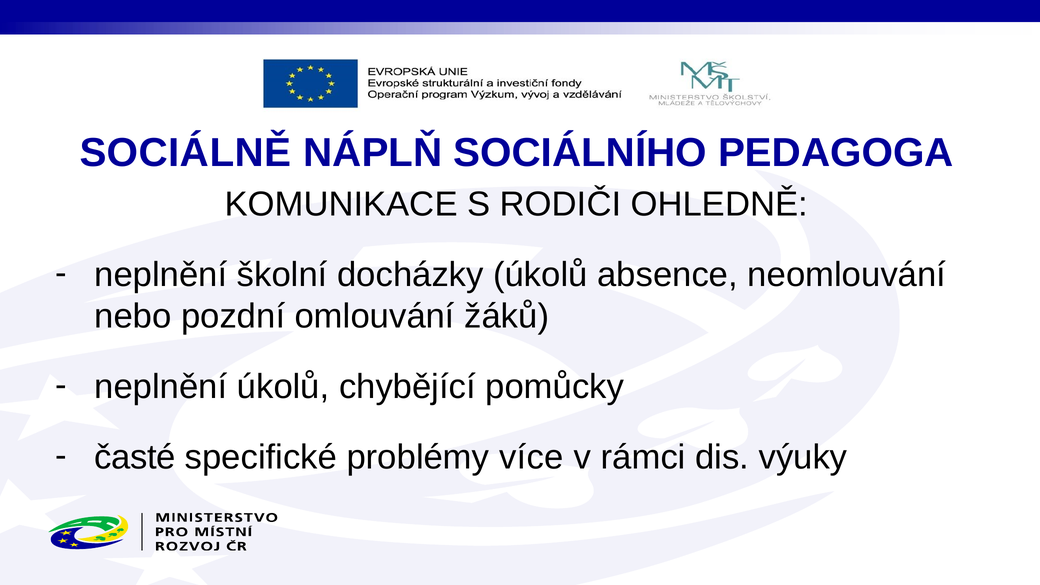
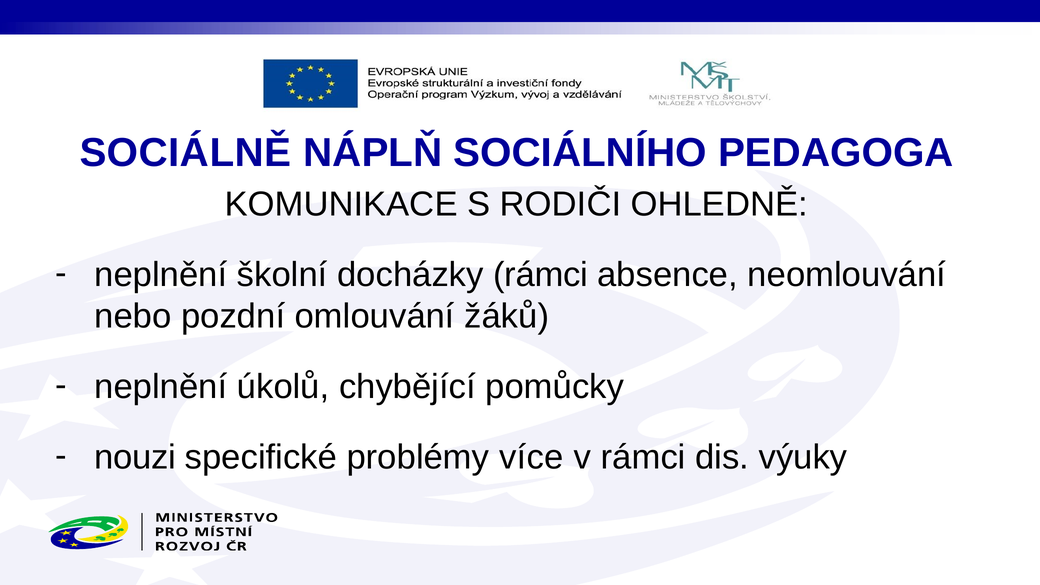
docházky úkolů: úkolů -> rámci (541, 275)
časté: časté -> nouzi (135, 457)
